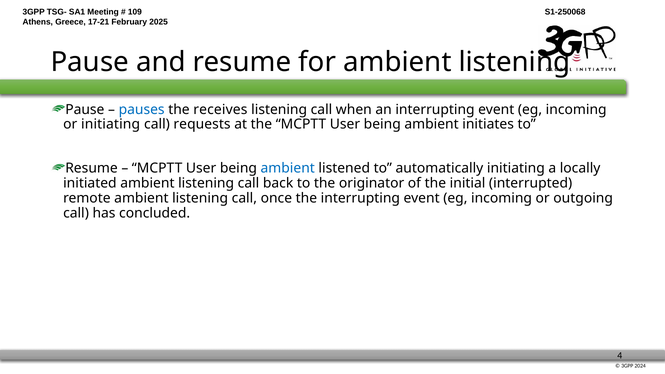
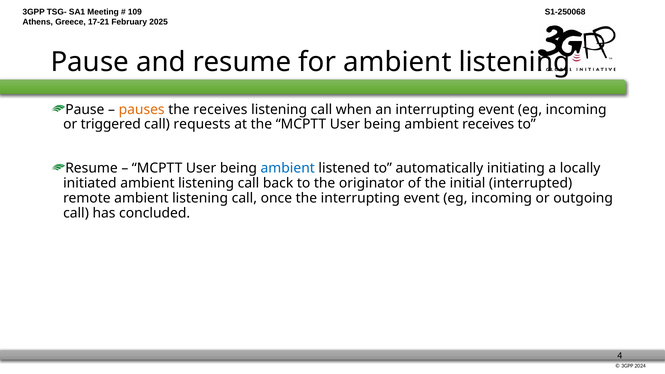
pauses colour: blue -> orange (142, 109)
or initiating: initiating -> triggered (111, 124)
ambient initiates: initiates -> receives (488, 124)
